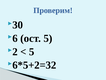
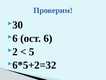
ост 5: 5 -> 6 (48, 38)
